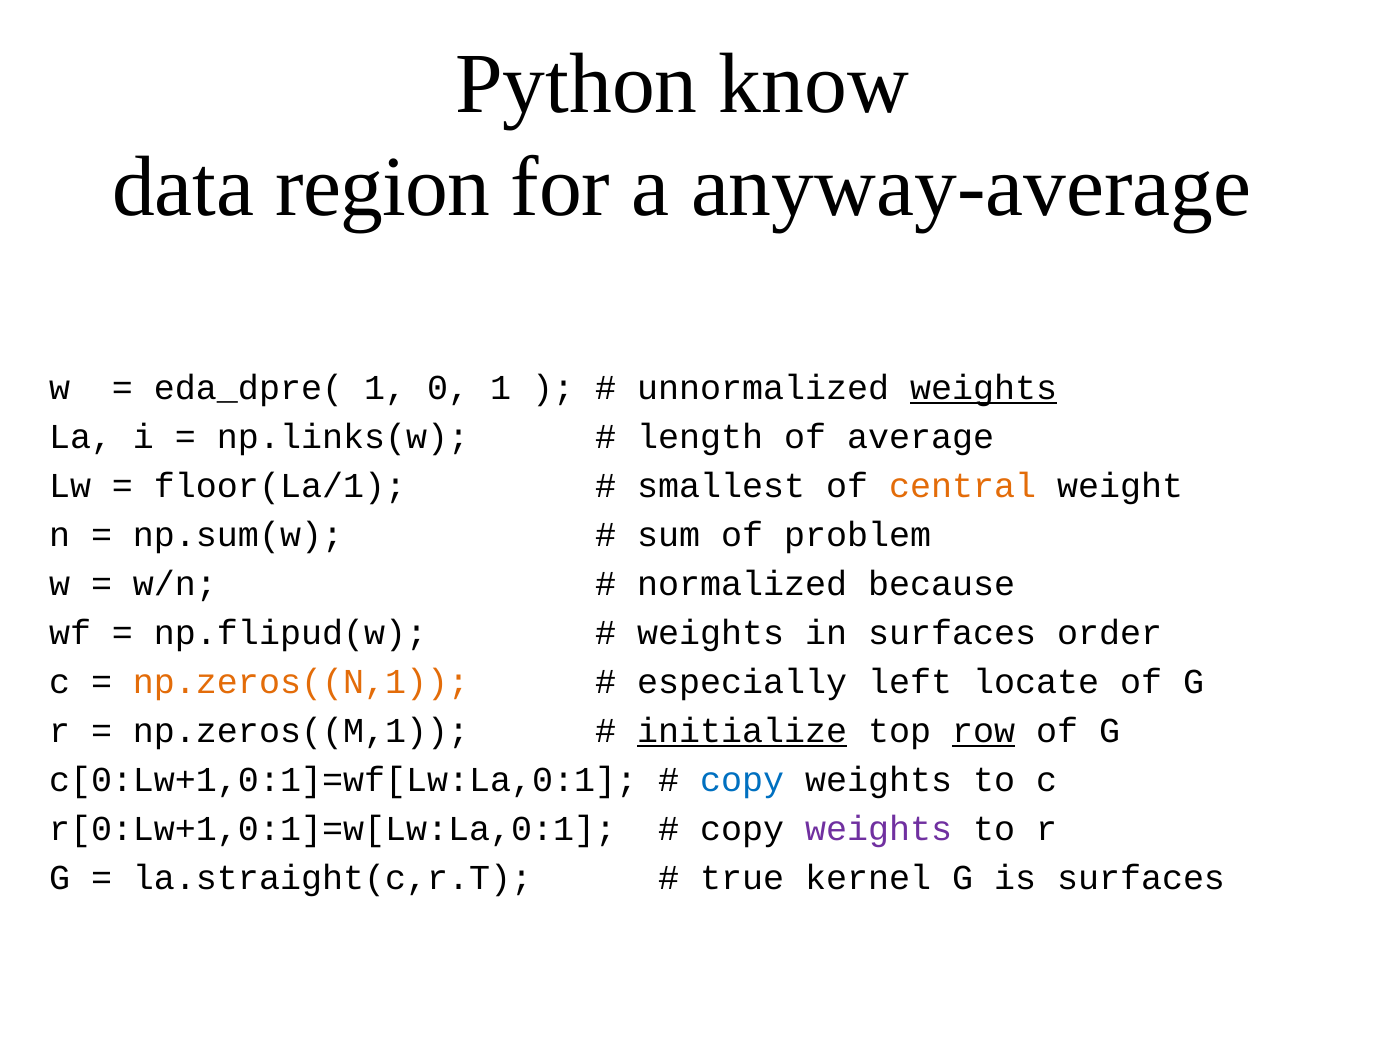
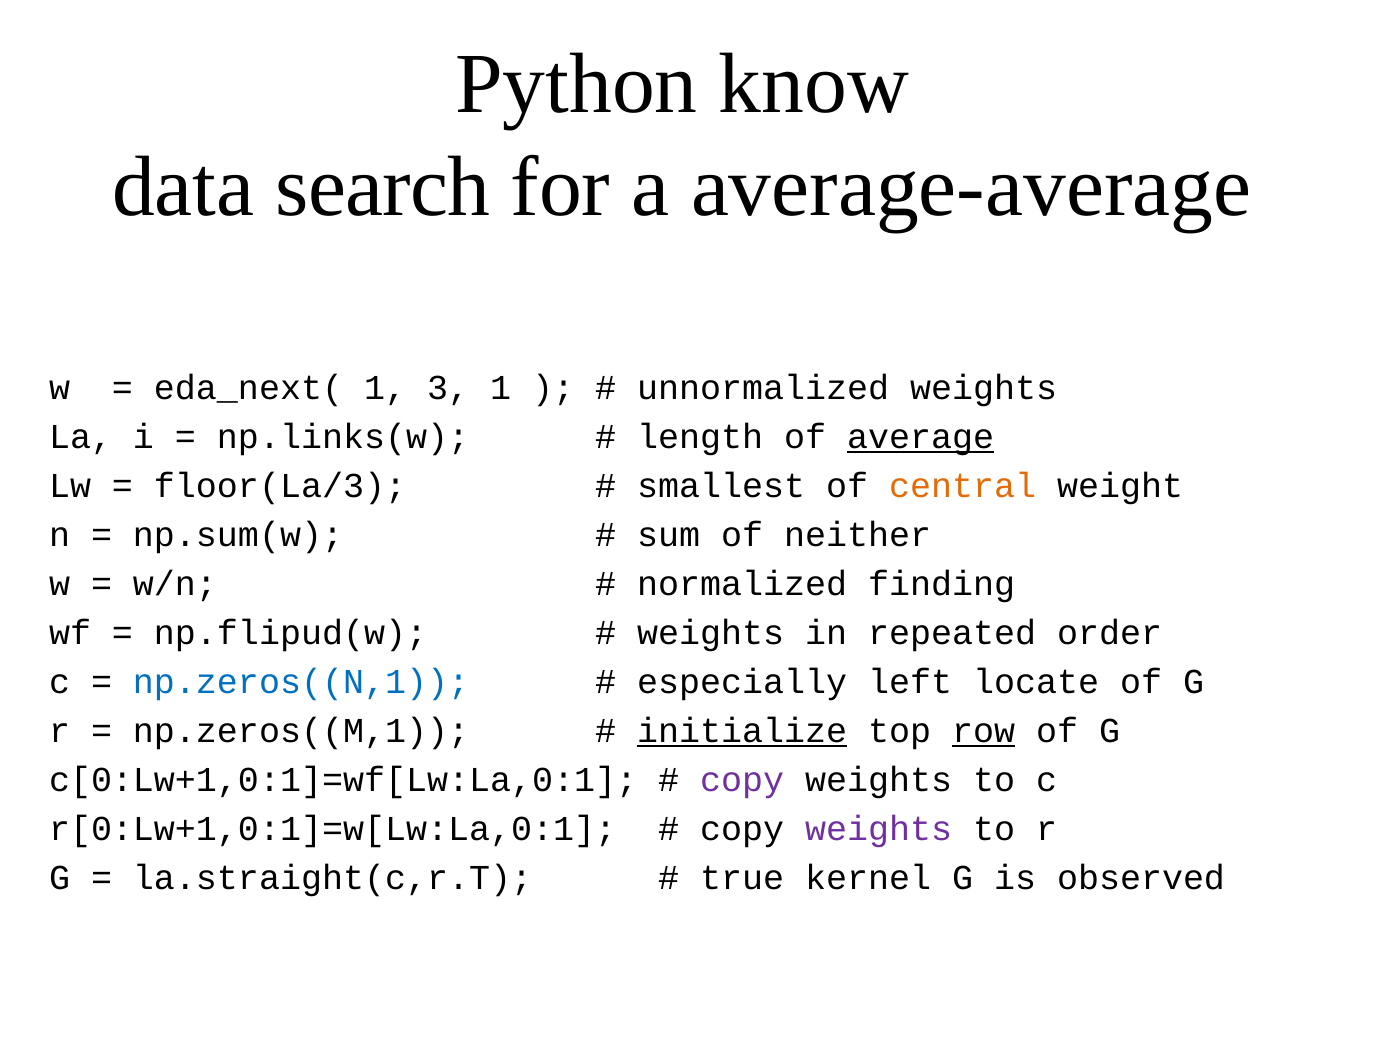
region: region -> search (383, 187)
anyway-average: anyway-average -> average-average (971, 187)
eda_dpre(: eda_dpre( -> eda_next( (249, 388)
0: 0 -> 3 (448, 388)
weights underline: present -> none (984, 388)
average underline: none -> present (921, 437)
floor(La/1: floor(La/1 -> floor(La/3 (280, 486)
problem: problem -> neither (858, 535)
because: because -> finding (942, 584)
in surfaces: surfaces -> repeated (952, 633)
np.zeros((N,1 colour: orange -> blue (301, 682)
copy colour: blue -> purple (742, 780)
is surfaces: surfaces -> observed (1141, 878)
